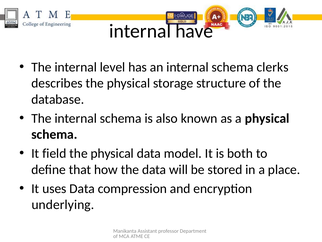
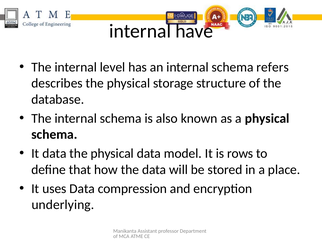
clerks: clerks -> refers (273, 67)
It field: field -> data (54, 153)
both: both -> rows (240, 153)
